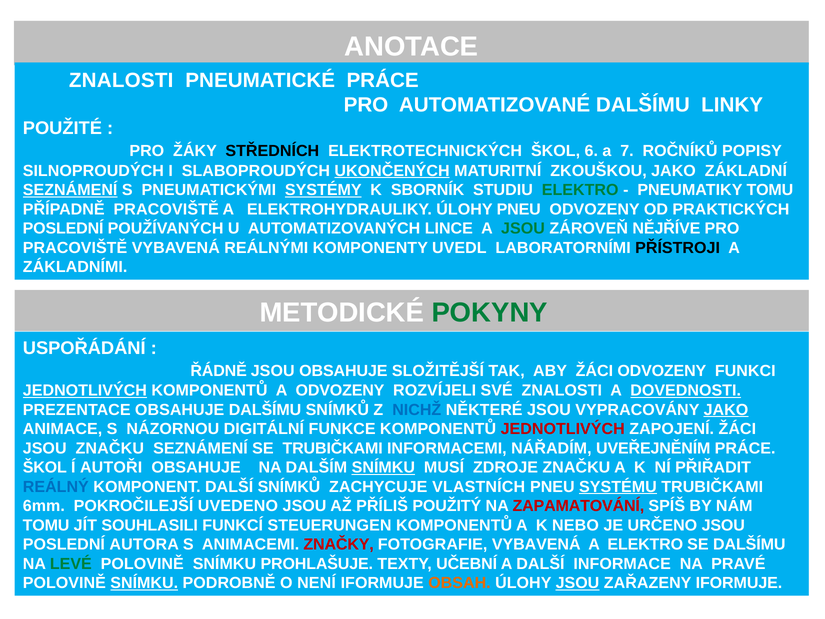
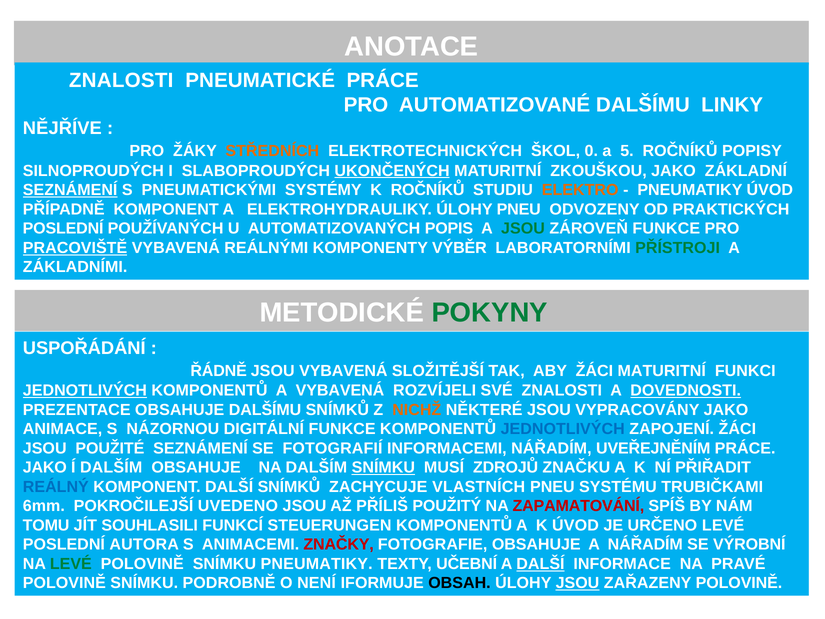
POUŽITÉ: POUŽITÉ -> NĚJŘÍVE (62, 128)
STŘEDNÍCH colour: black -> orange (272, 151)
6: 6 -> 0 (591, 151)
7: 7 -> 5 (627, 151)
SYSTÉMY underline: present -> none (323, 190)
K SBORNÍK: SBORNÍK -> ROČNÍKŮ (428, 190)
ELEKTRO colour: green -> orange (580, 190)
PNEUMATIKY TOMU: TOMU -> ÚVOD (770, 190)
PŘÍPADNĚ PRACOVIŠTĚ: PRACOVIŠTĚ -> KOMPONENT (166, 209)
LINCE: LINCE -> POPIS (449, 229)
ZÁROVEŇ NĚJŘÍVE: NĚJŘÍVE -> FUNKCE (666, 229)
PRACOVIŠTĚ underline: none -> present (75, 248)
UVEDL: UVEDL -> VÝBĚR (459, 248)
PŘÍSTROJI colour: black -> green (678, 248)
JSOU OBSAHUJE: OBSAHUJE -> VYBAVENÁ (343, 371)
ŽÁCI ODVOZENY: ODVOZENY -> MATURITNÍ (662, 371)
A ODVOZENY: ODVOZENY -> VYBAVENÁ (340, 390)
NICHŽ colour: blue -> orange (417, 410)
JAKO underline: present -> none (726, 410)
JEDNOTLIVÝCH colour: red -> blue (563, 429)
JSOU ZNAČKU: ZNAČKU -> POUŽITÉ (110, 448)
SE TRUBIČKAMI: TRUBIČKAMI -> FOTOGRAFIÍ (333, 448)
ŠKOL: ŠKOL -> JAKO (45, 467)
Í AUTOŘI: AUTOŘI -> DALŠÍM (111, 467)
ZDROJE: ZDROJE -> ZDROJŮ (506, 467)
SYSTÉMU underline: present -> none (618, 487)
K NEBO: NEBO -> ÚVOD (575, 525)
URČENO JSOU: JSOU -> LEVÉ (723, 525)
FOTOGRAFIE VYBAVENÁ: VYBAVENÁ -> OBSAHUJE (536, 544)
A ELEKTRO: ELEKTRO -> NÁŘADÍM (645, 544)
SE DALŠÍMU: DALŠÍMU -> VÝROBNÍ (749, 544)
SNÍMKU PROHLAŠUJE: PROHLAŠUJE -> PNEUMATIKY (317, 564)
DALŠÍ underline: none -> present (540, 564)
SNÍMKU underline: present -> none (144, 583)
OBSAH colour: orange -> black (459, 583)
ZAŘAZENY IFORMUJE: IFORMUJE -> POLOVINĚ (739, 583)
